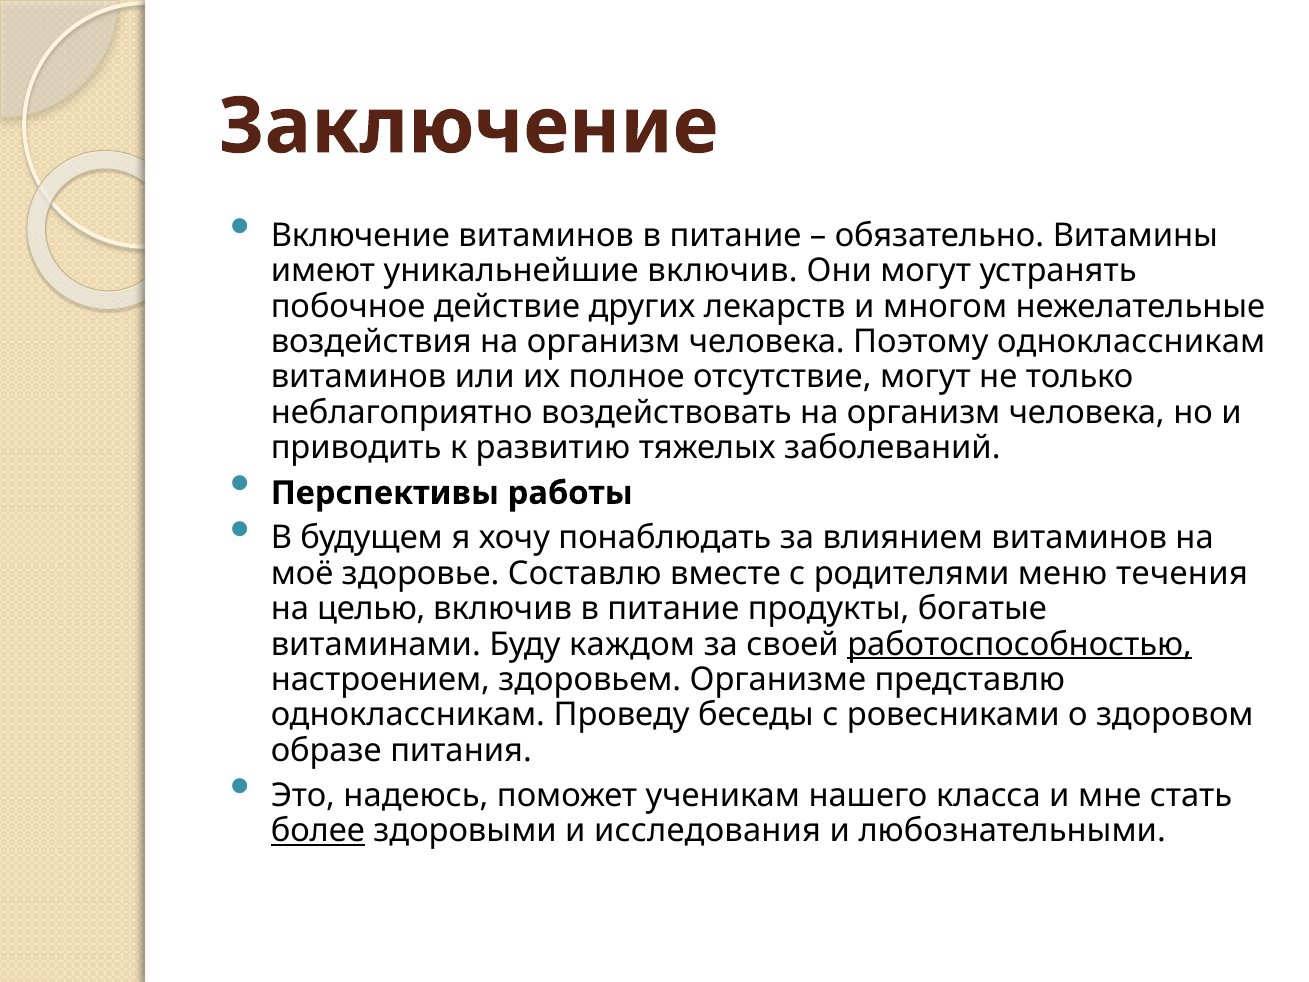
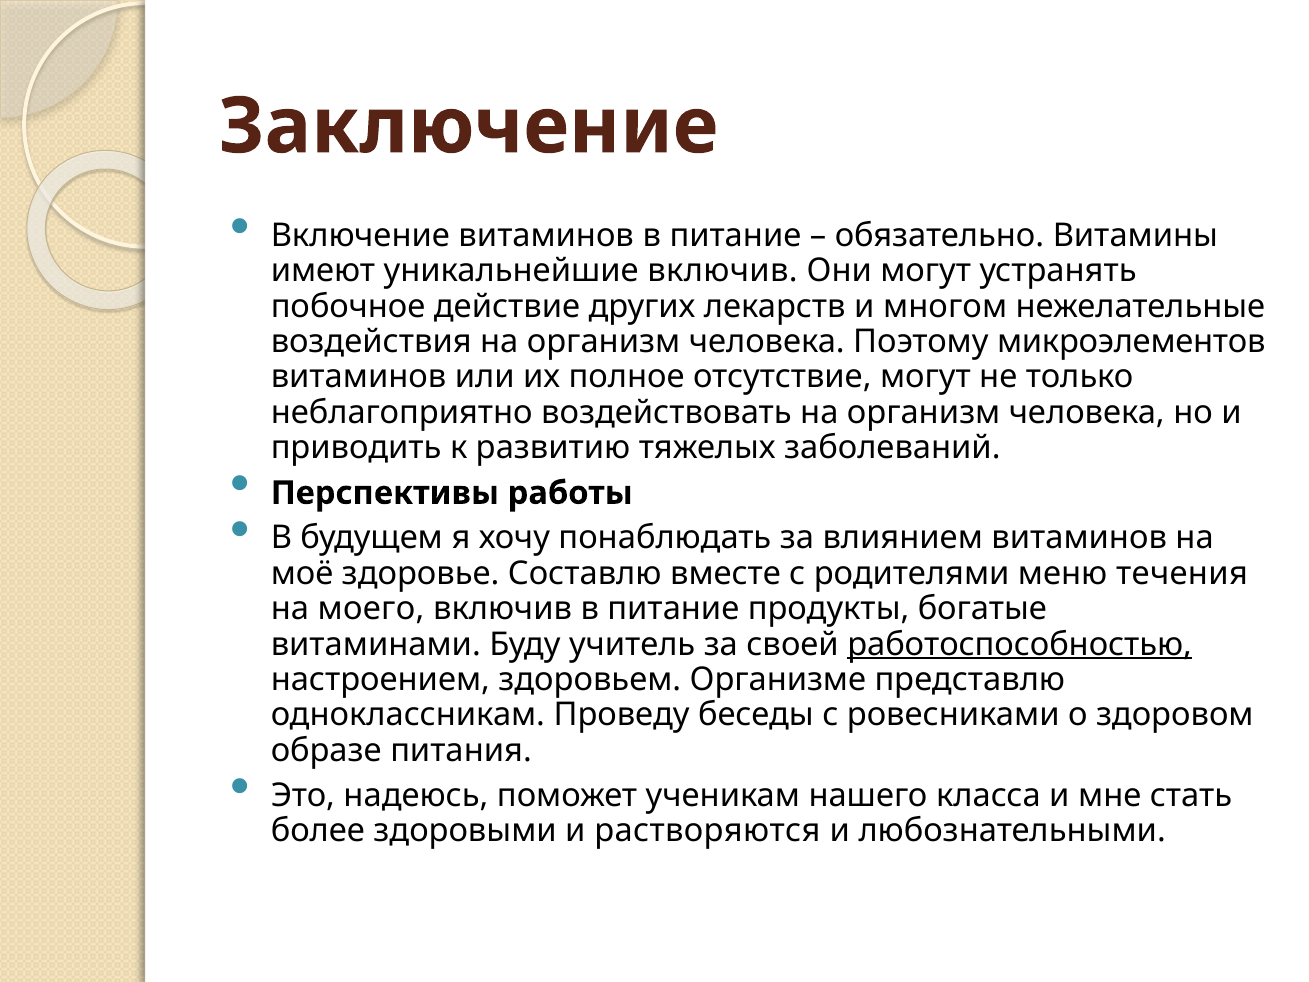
Поэтому одноклассникам: одноклассникам -> микроэлементов (1131, 342)
целью: целью -> моего (371, 609)
каждом: каждом -> учитель (632, 644)
более underline: present -> none (318, 831)
исследования: исследования -> растворяются (707, 831)
